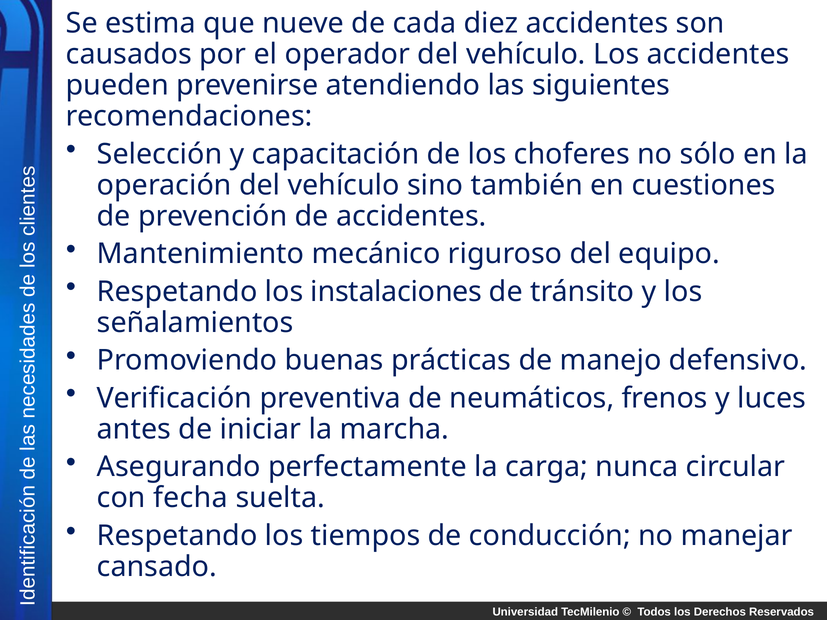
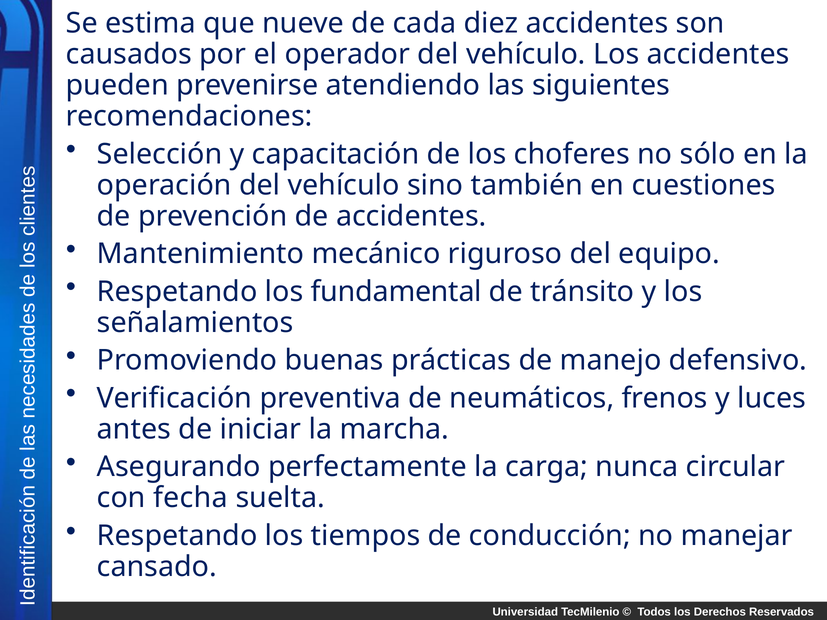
instalaciones: instalaciones -> fundamental (396, 292)
